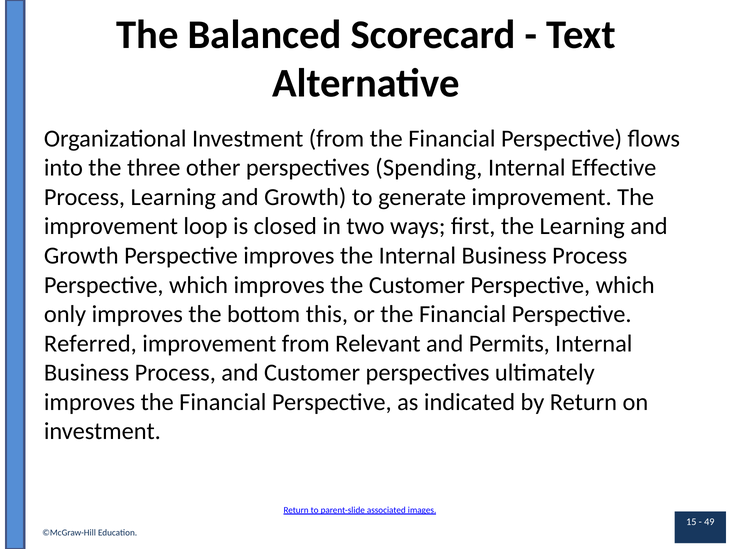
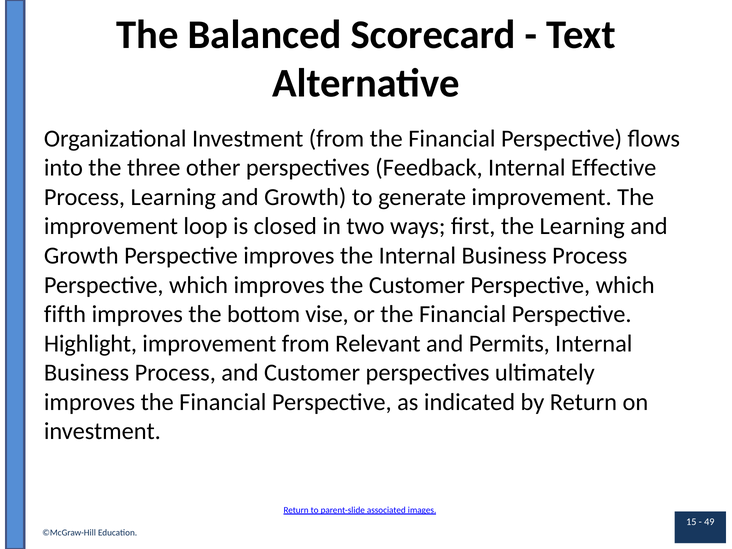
Spending: Spending -> Feedback (429, 168)
only: only -> fifth (65, 314)
this: this -> vise (327, 314)
Referred: Referred -> Highlight (90, 344)
